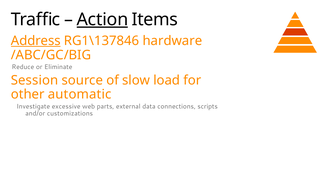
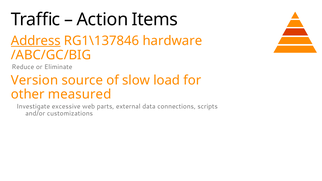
Action underline: present -> none (102, 19)
Session: Session -> Version (35, 80)
automatic: automatic -> measured (80, 94)
